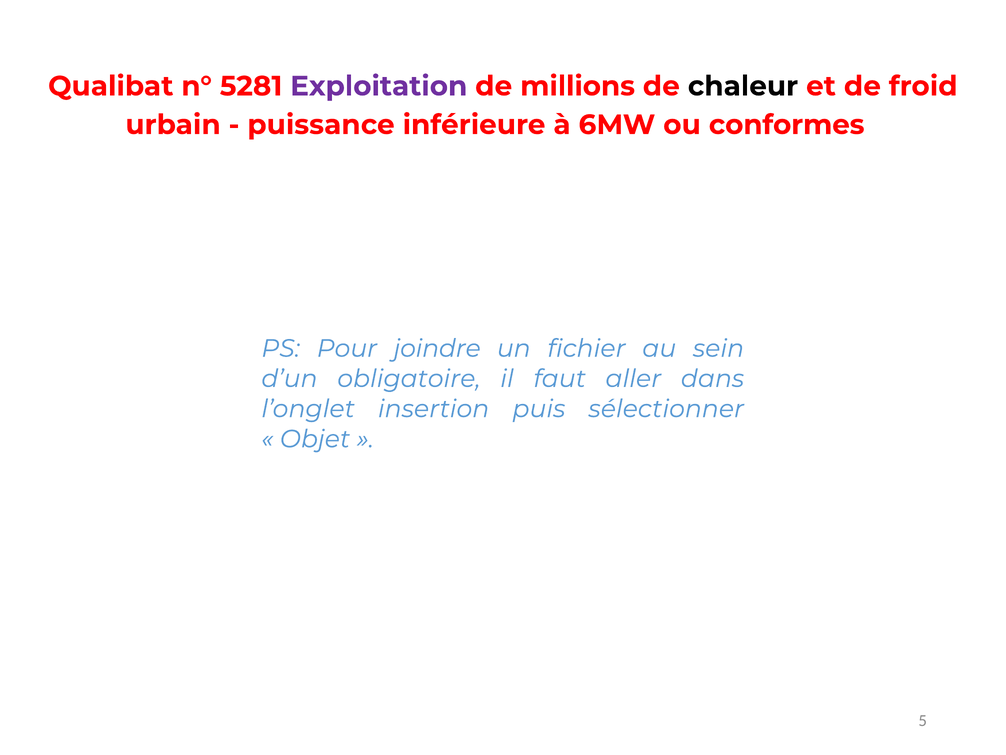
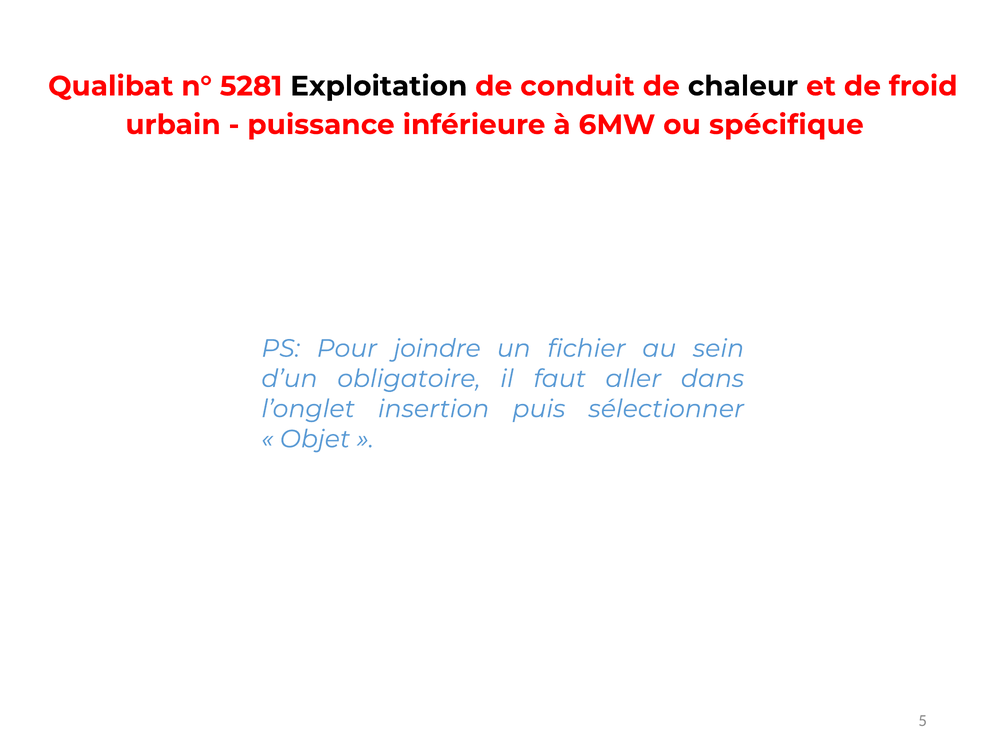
Exploitation colour: purple -> black (379, 86)
millions: millions -> conduit (577, 86)
conformes: conformes -> spécifique (786, 125)
